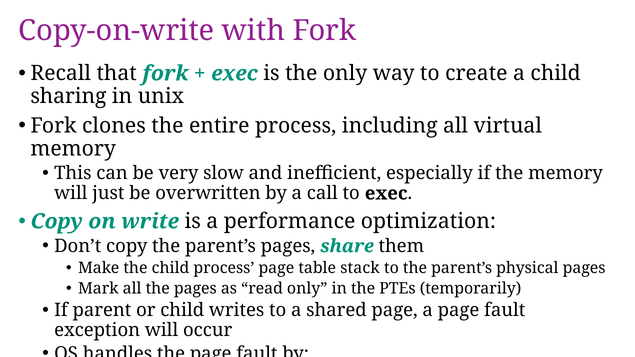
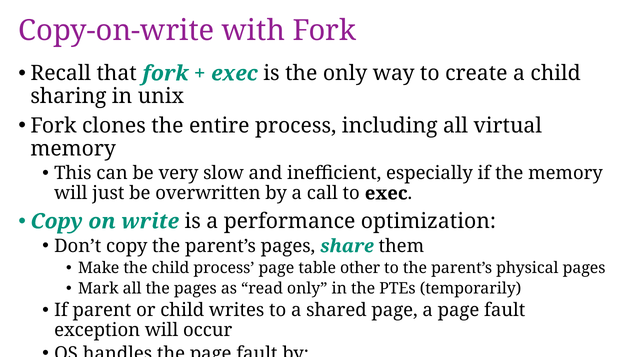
stack: stack -> other (360, 268)
